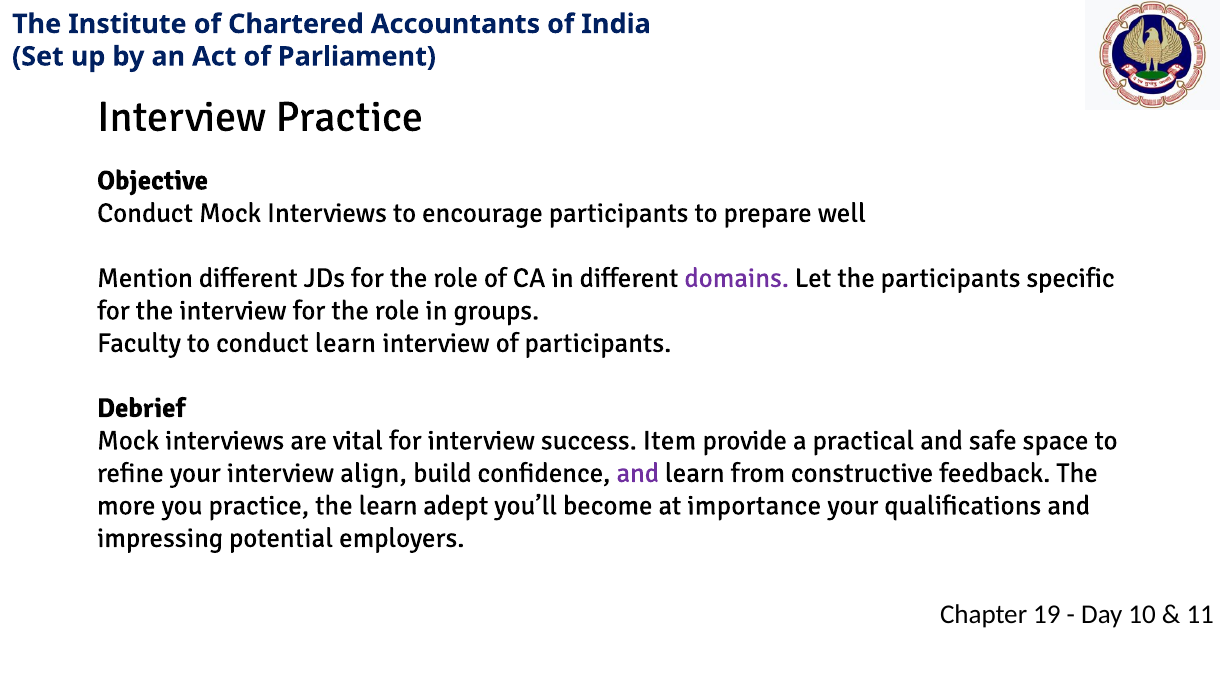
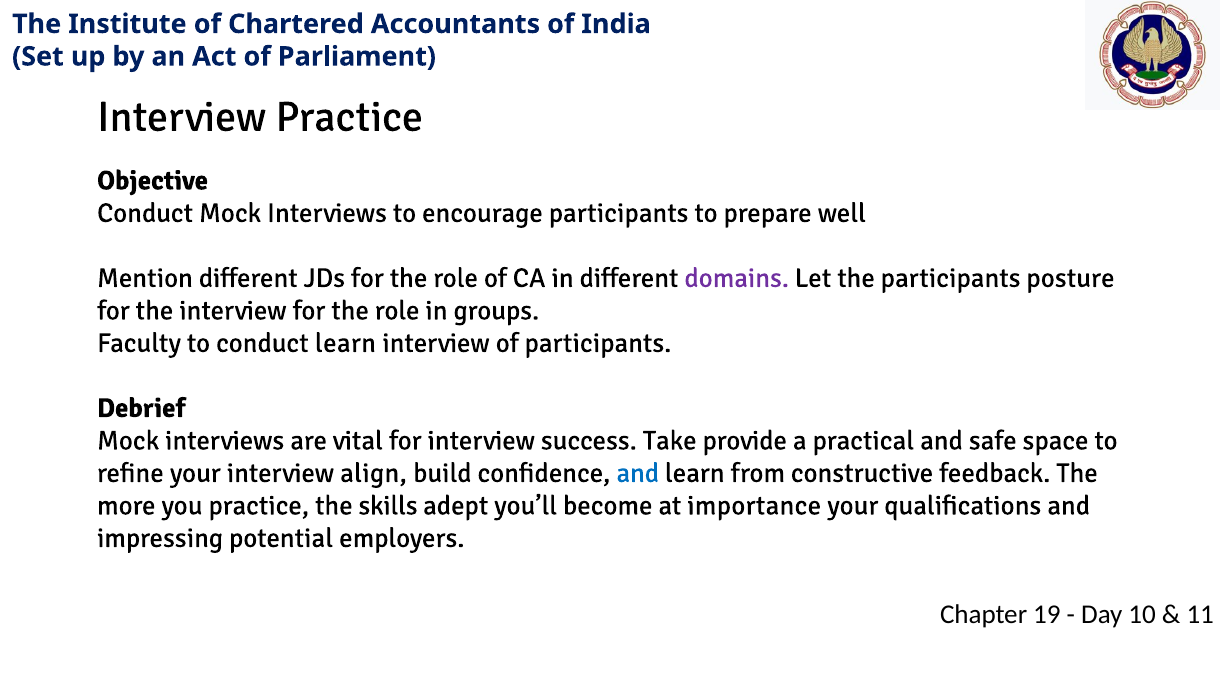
specific: specific -> posture (1070, 278)
Item: Item -> Take (670, 441)
and colour: purple -> blue (638, 473)
the learn: learn -> skills (388, 506)
